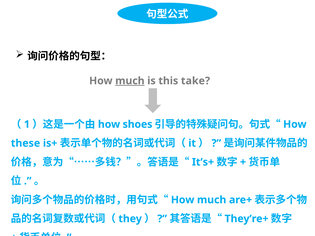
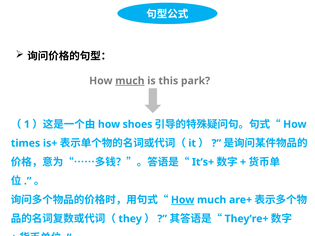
take: take -> park (196, 81)
these: these -> times (26, 143)
How underline: none -> present (183, 200)
